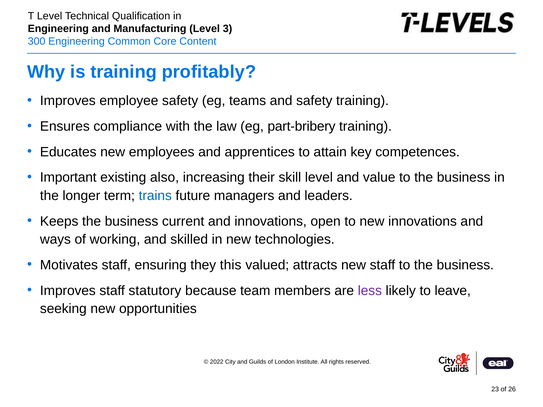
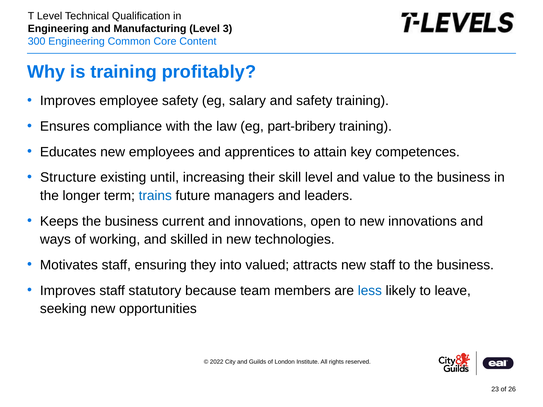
teams: teams -> salary (248, 101)
Important: Important -> Structure (68, 178)
also: also -> until (165, 178)
this: this -> into (231, 265)
less colour: purple -> blue (370, 291)
